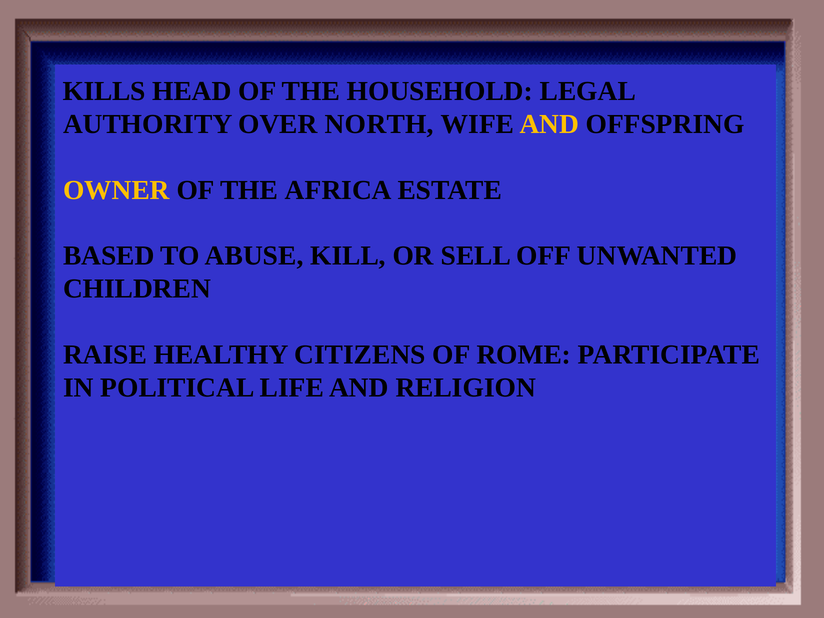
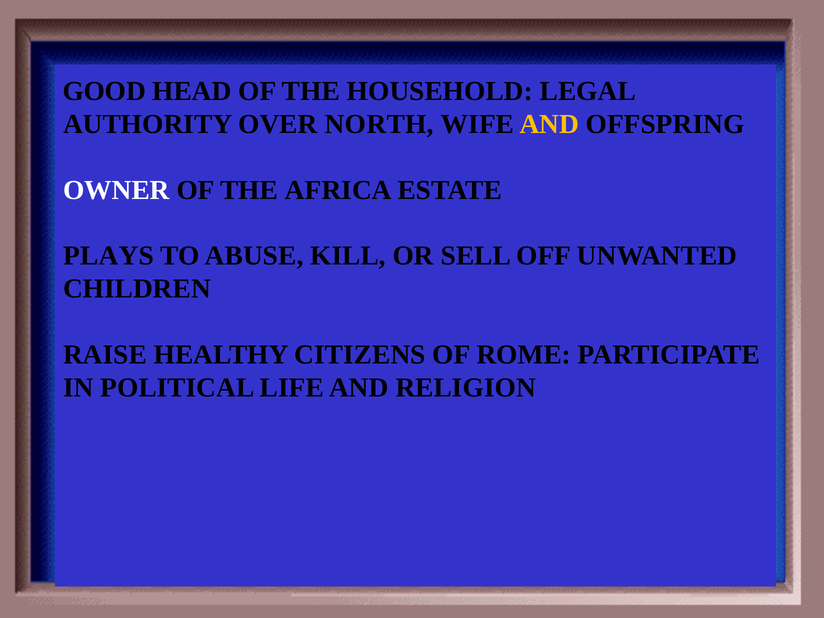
KILLS: KILLS -> GOOD (104, 91)
OWNER colour: yellow -> white (116, 190)
BASED: BASED -> PLAYS (109, 256)
